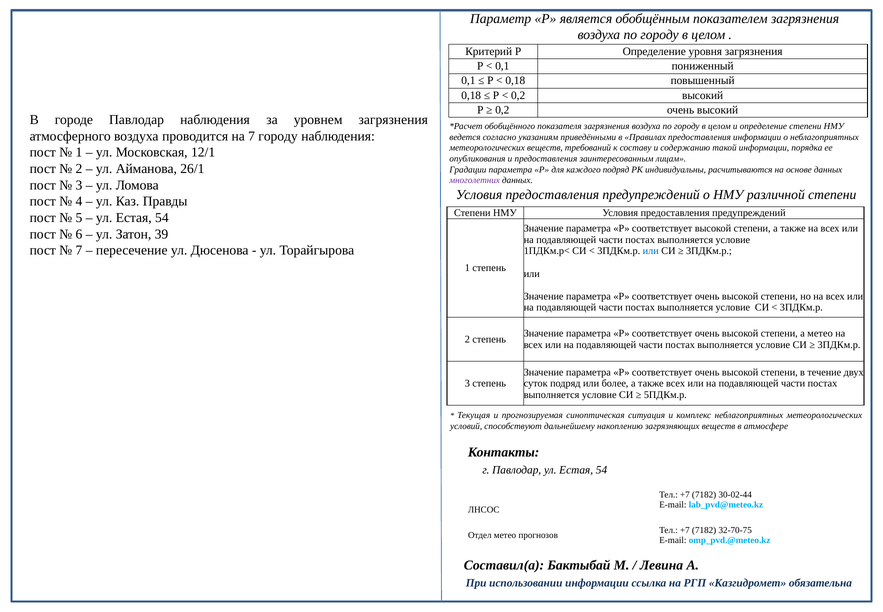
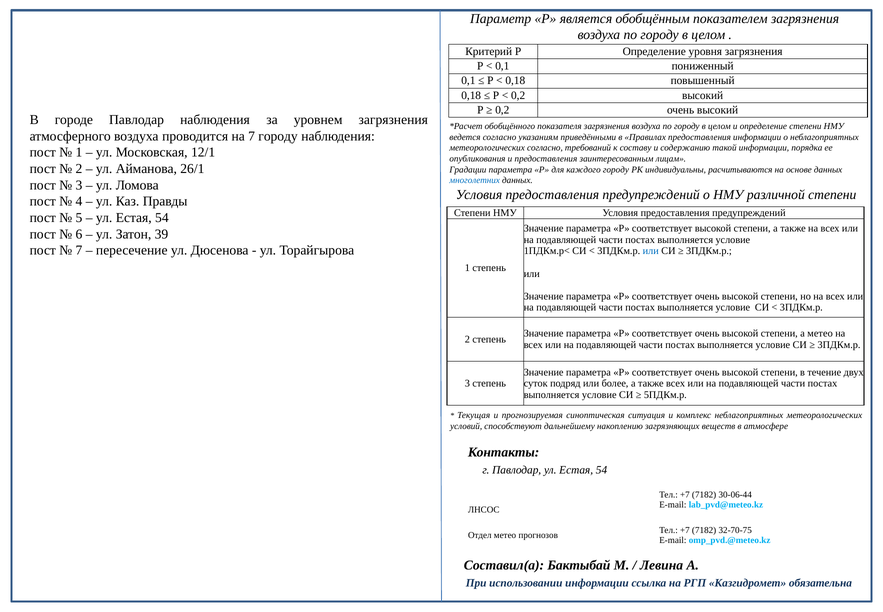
метеорологических веществ: веществ -> согласно (545, 148)
каждого подряд: подряд -> городу (616, 169)
многолетних colour: purple -> blue (475, 180)
30-02-44: 30-02-44 -> 30-06-44 (735, 494)
